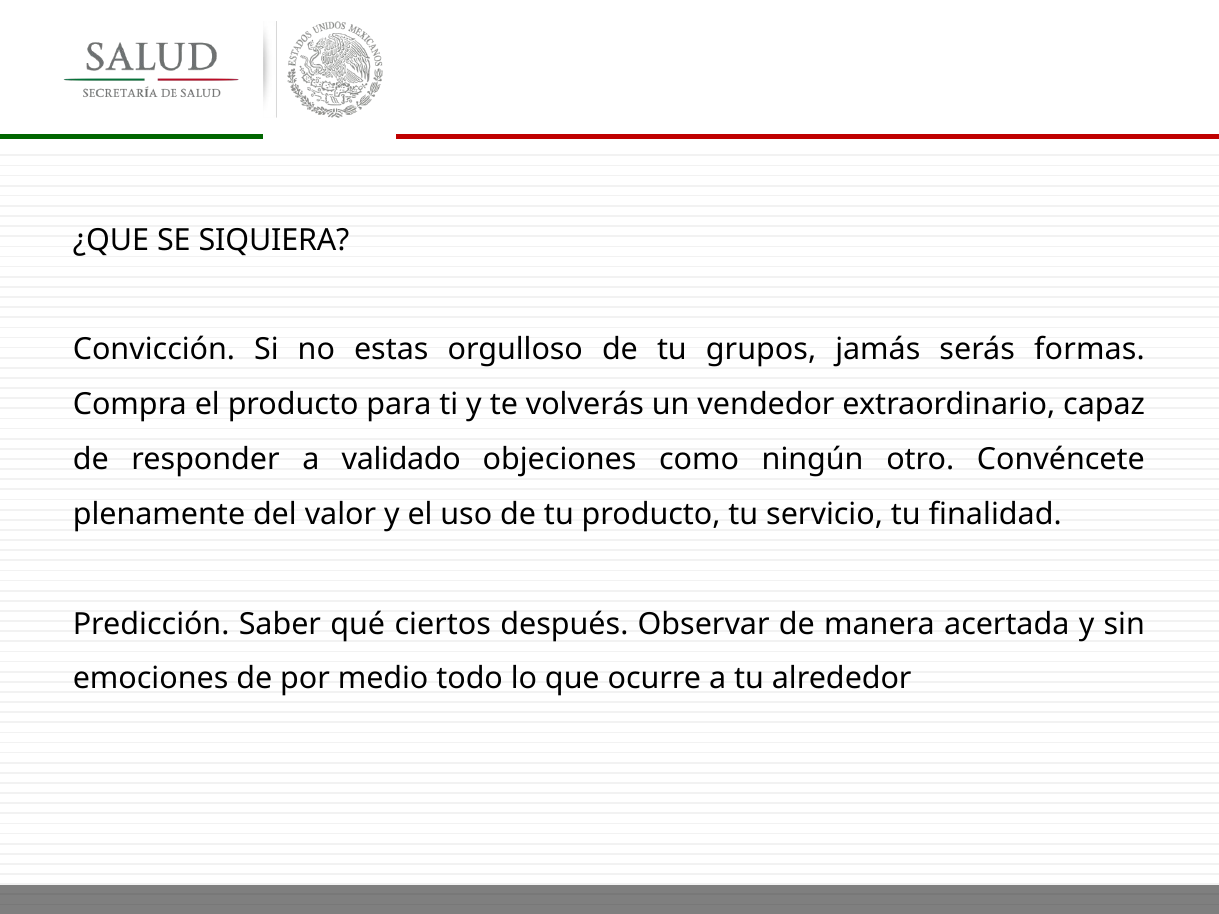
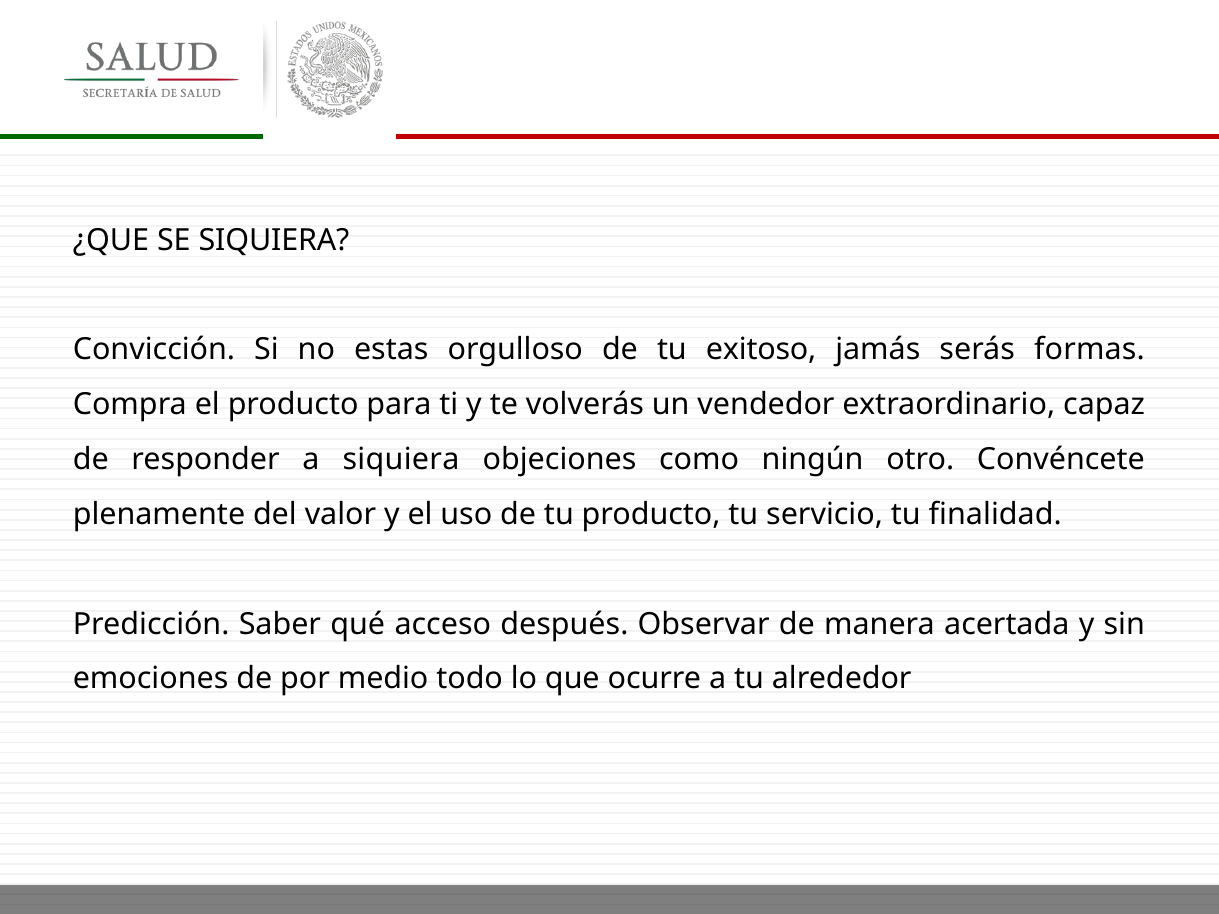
grupos: grupos -> exitoso (761, 350)
a validado: validado -> siquiera (401, 460)
ciertos: ciertos -> acceso (443, 624)
